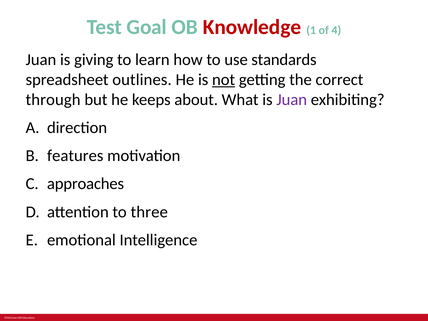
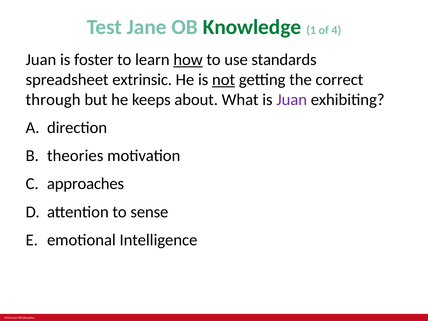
Goal: Goal -> Jane (147, 27)
Knowledge colour: red -> green (252, 27)
giving: giving -> foster (94, 60)
how underline: none -> present (188, 60)
outlines: outlines -> extrinsic (142, 80)
features: features -> theories (75, 156)
three: three -> sense (149, 212)
